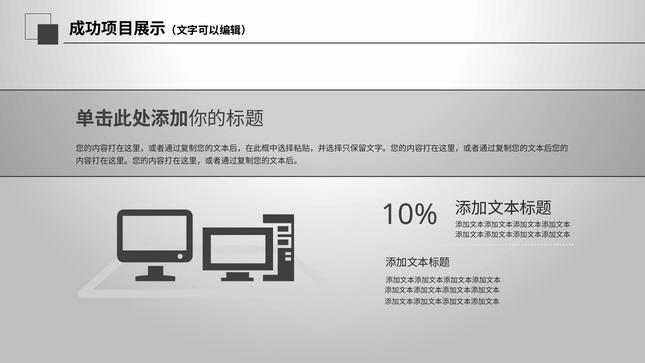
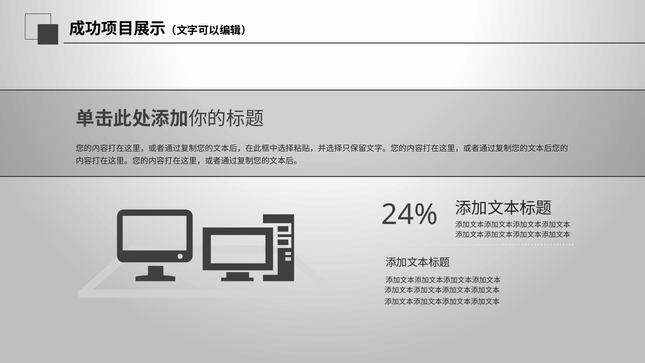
10%: 10% -> 24% (410, 215)
